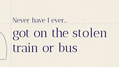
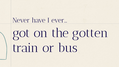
stolen: stolen -> gotten (90, 33)
